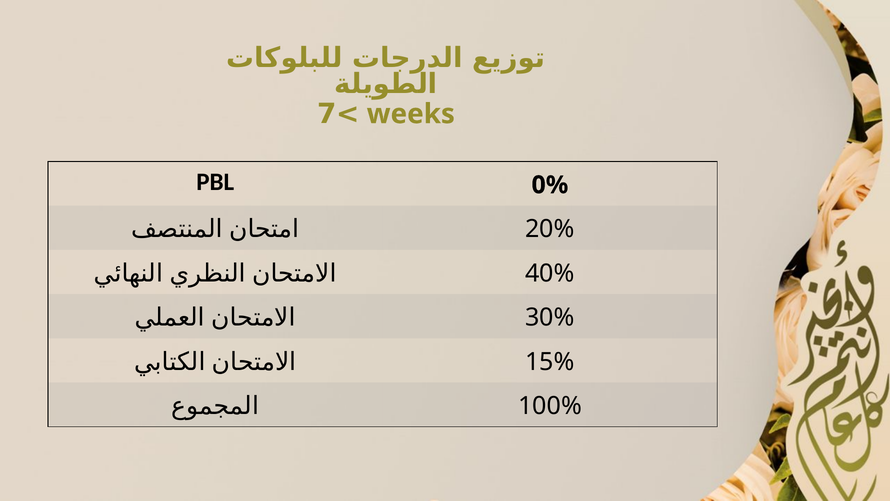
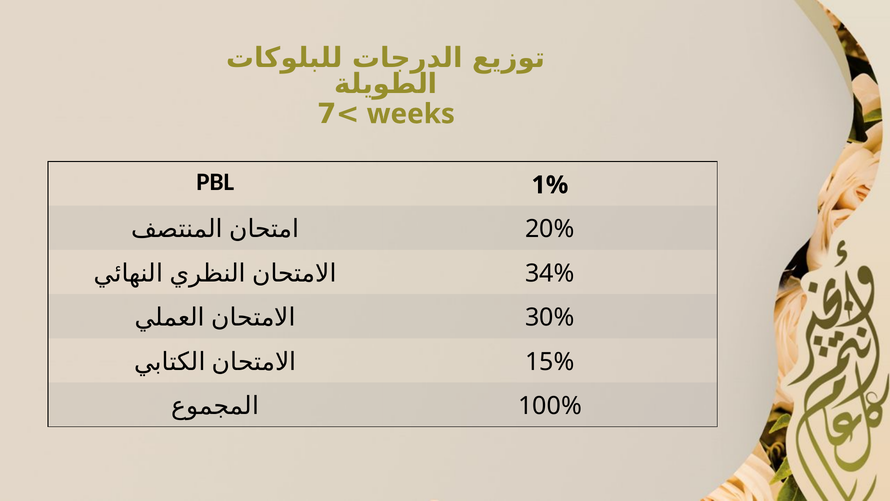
0%: 0% -> 1% (550, 185)
40%: 40% -> 34% (550, 273)
